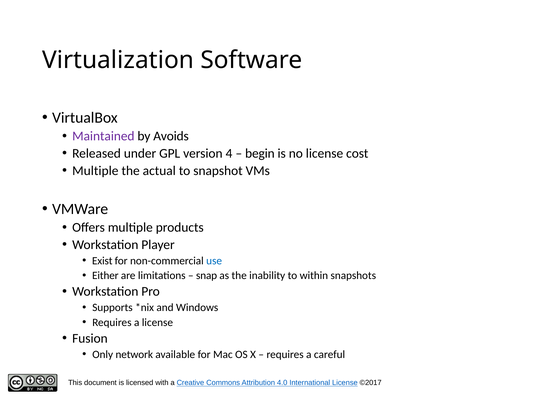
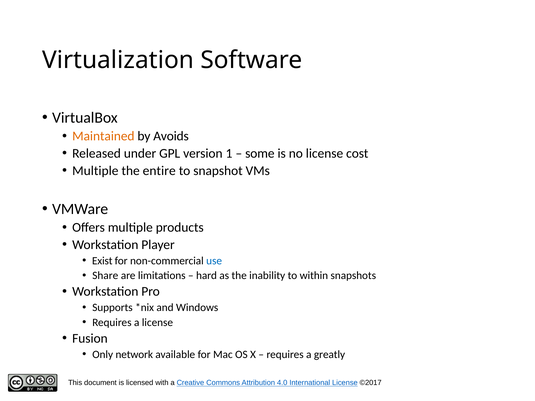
Maintained colour: purple -> orange (103, 136)
4: 4 -> 1 (229, 153)
begin: begin -> some (260, 153)
actual: actual -> entire (159, 171)
Either: Either -> Share (105, 276)
snap: snap -> hard (207, 276)
careful: careful -> greatly (330, 355)
